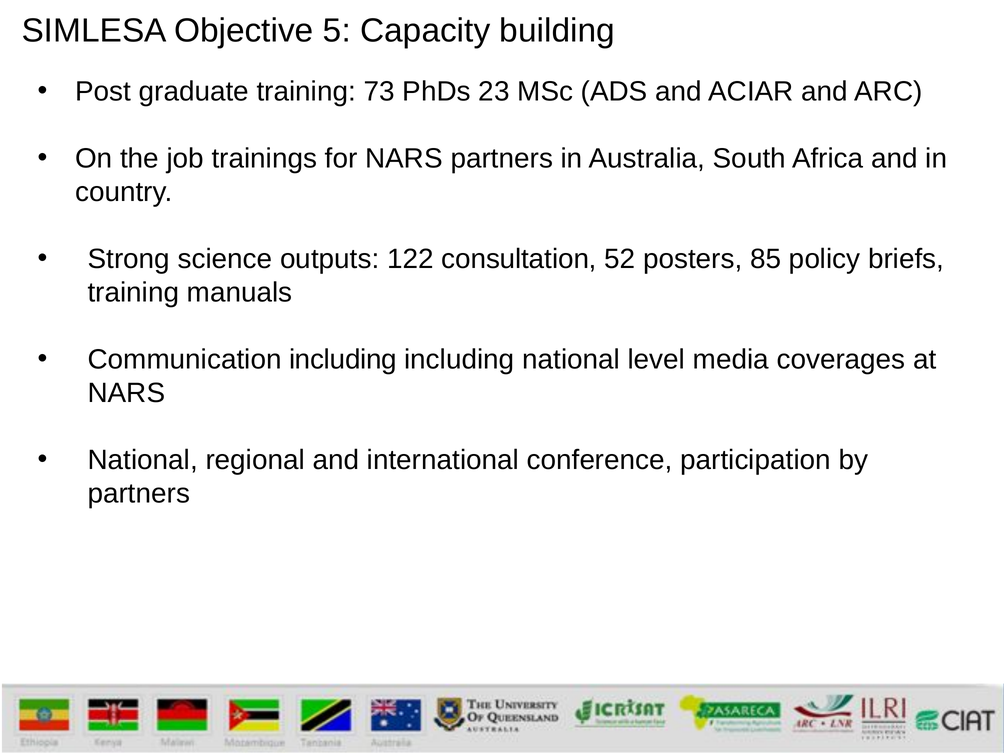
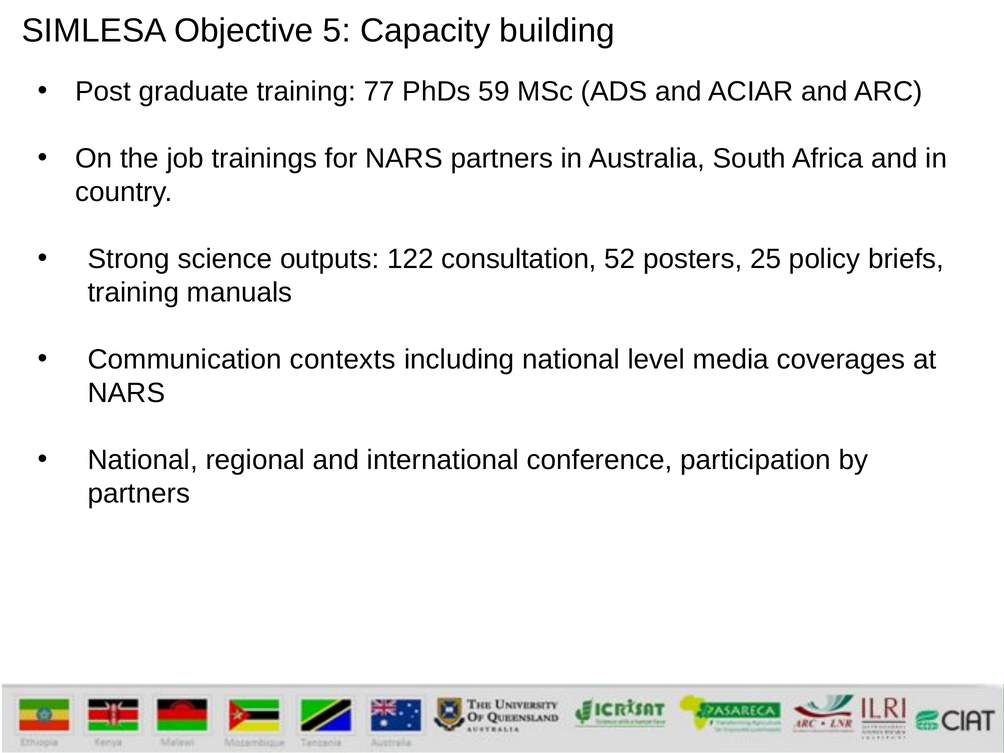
73: 73 -> 77 (379, 92)
23: 23 -> 59 (494, 92)
85: 85 -> 25 (766, 259)
Communication including: including -> contexts (343, 360)
